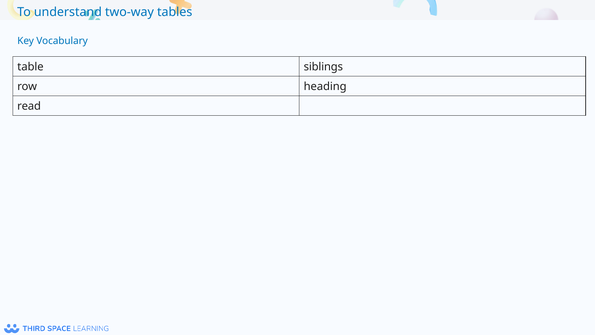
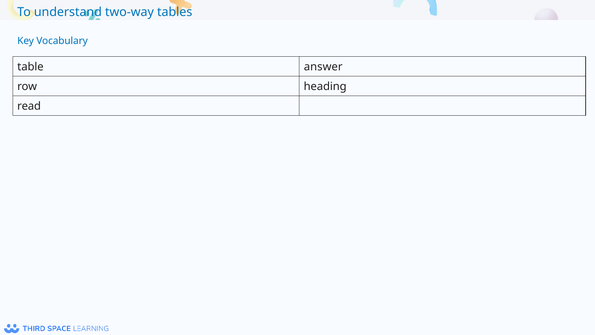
siblings: siblings -> answer (323, 67)
